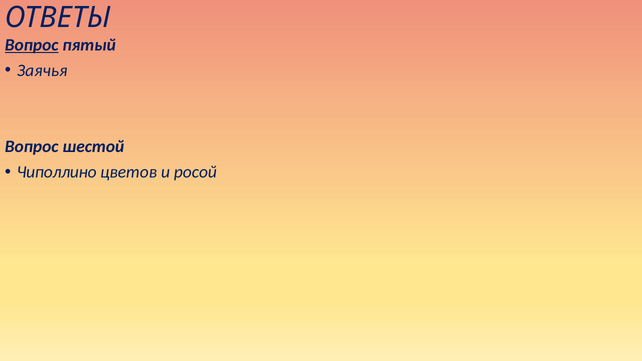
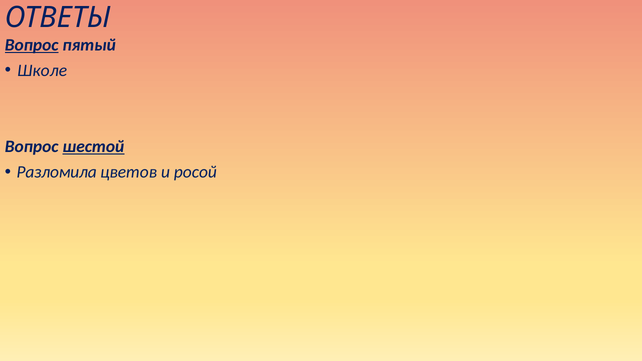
Заячья: Заячья -> Школе (42, 70)
шестой underline: none -> present (93, 147)
Чиполлино: Чиполлино -> Разломила (57, 172)
